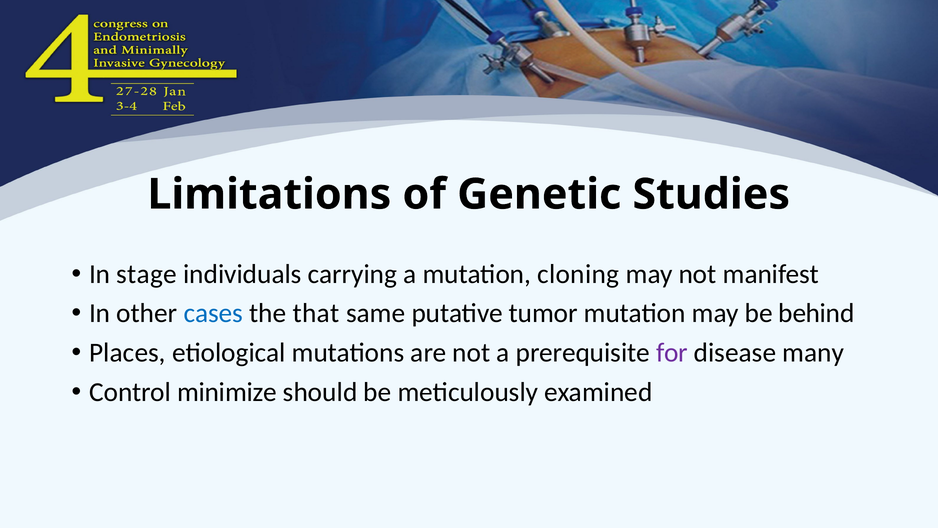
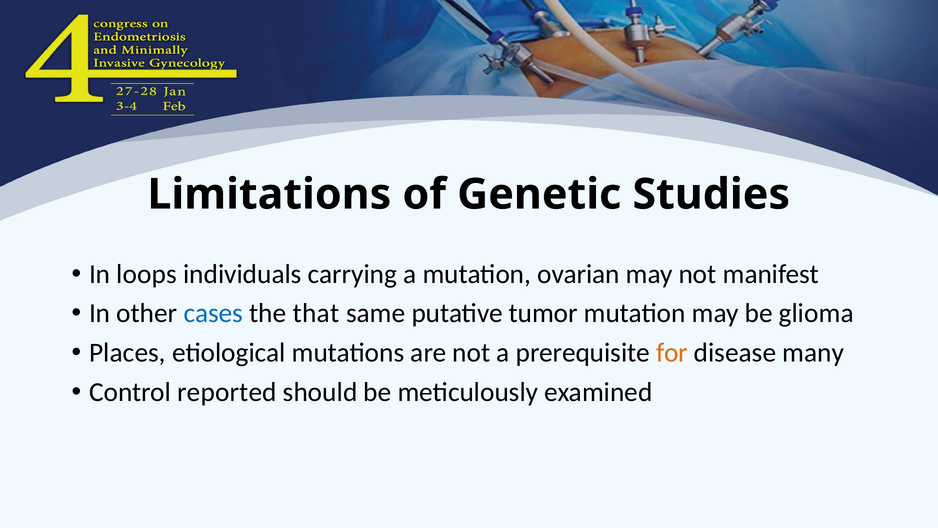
stage: stage -> loops (147, 274)
cloning: cloning -> ovarian (578, 274)
behind: behind -> glioma (816, 313)
for colour: purple -> orange (672, 353)
minimize: minimize -> reported (227, 392)
